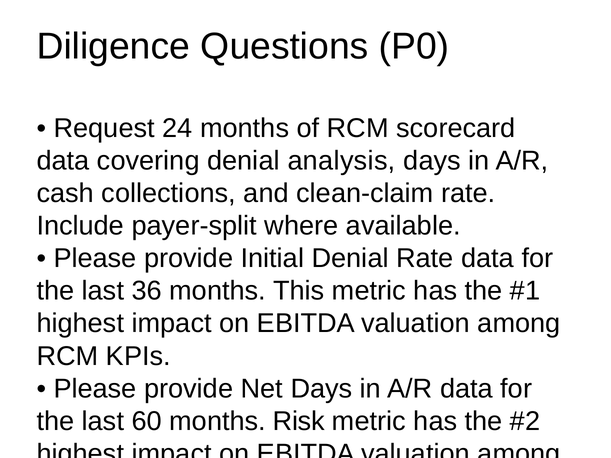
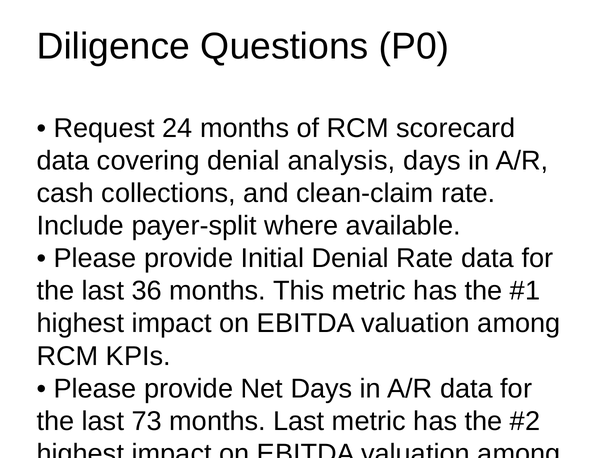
60: 60 -> 73 (147, 421)
months Risk: Risk -> Last (299, 421)
